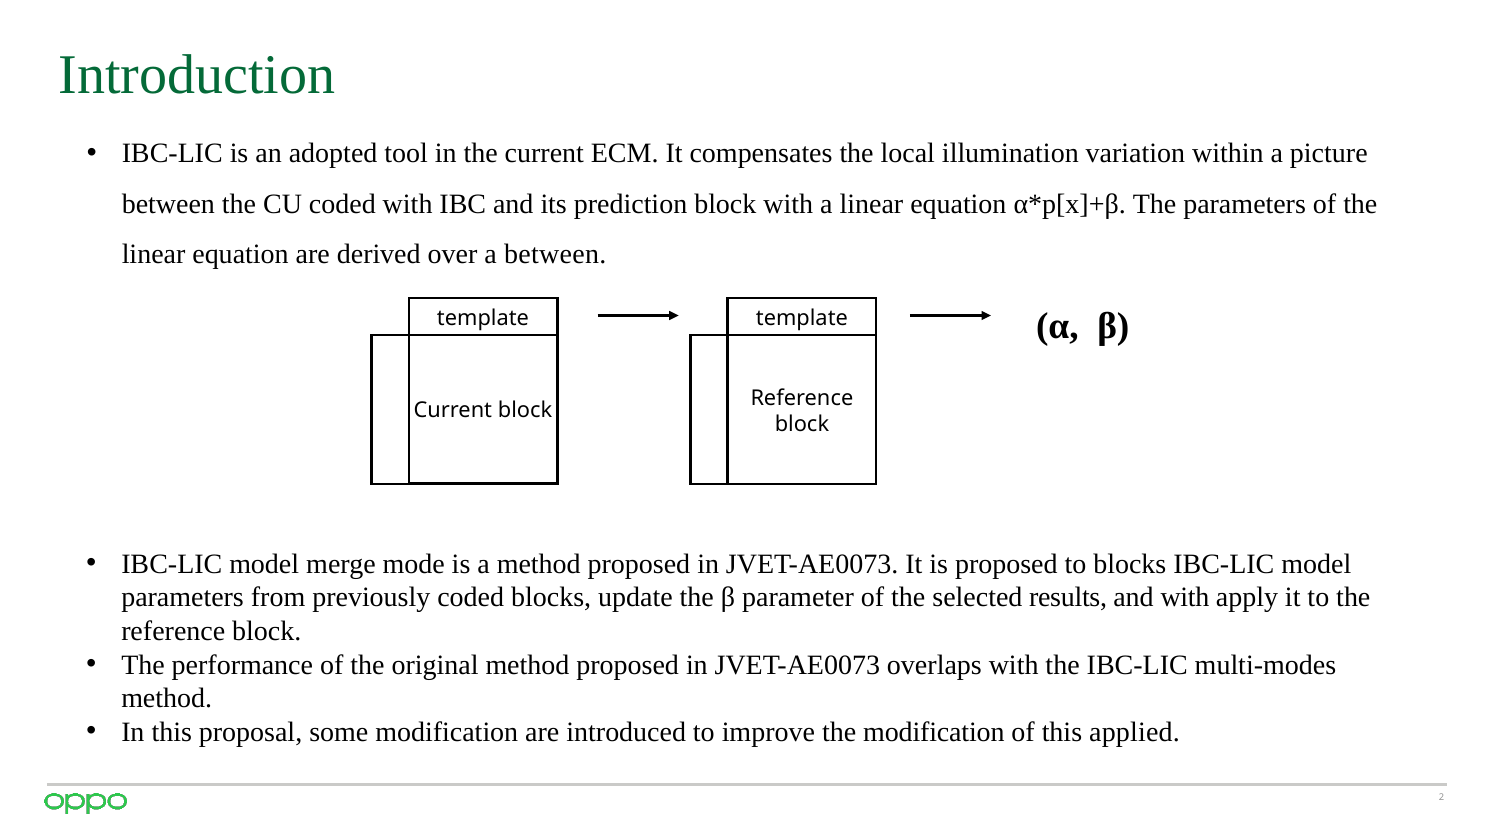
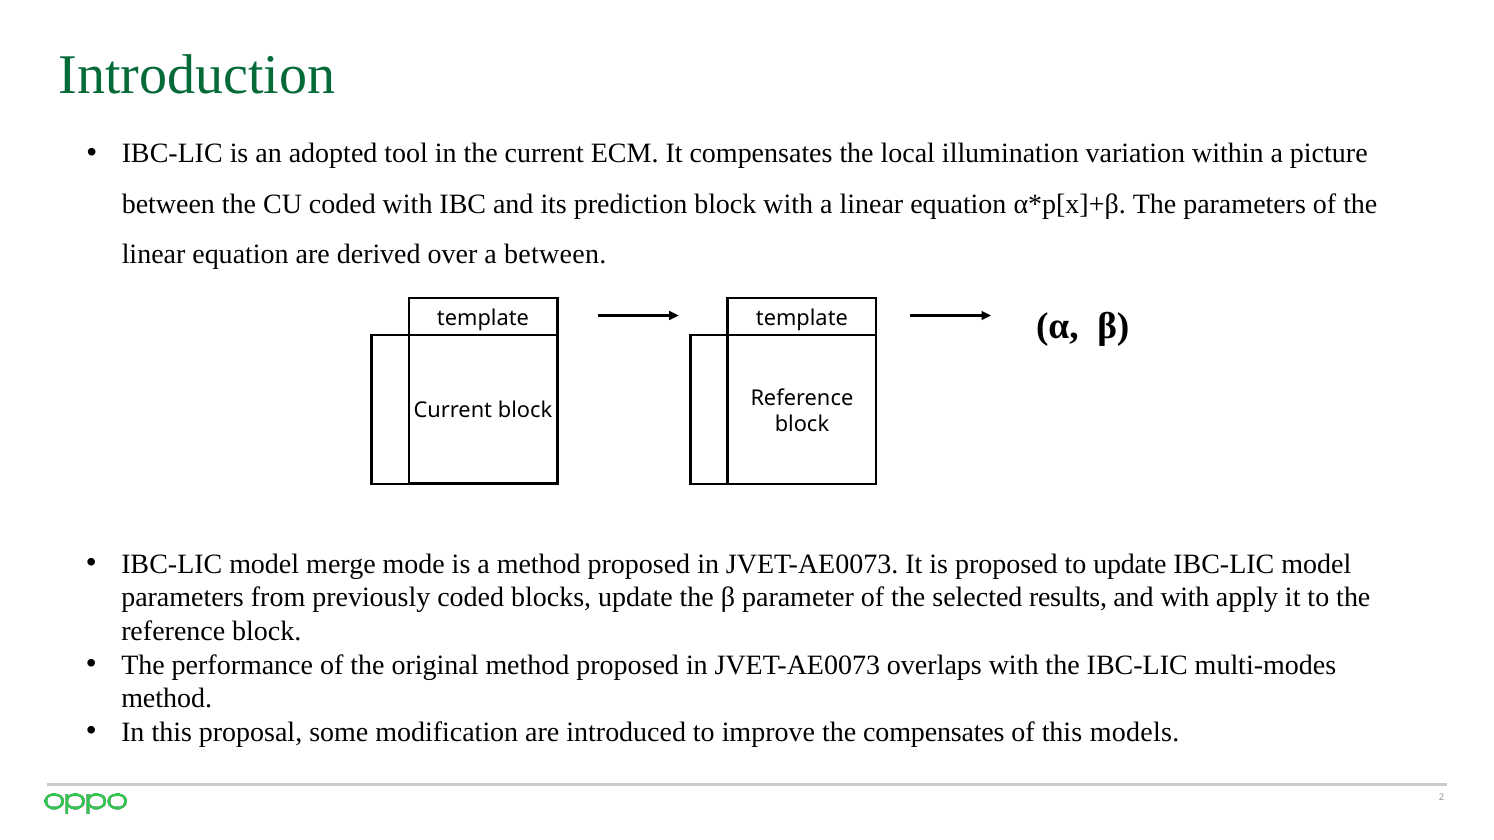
to blocks: blocks -> update (1130, 564)
the modification: modification -> compensates (934, 732)
applied: applied -> models (1135, 732)
